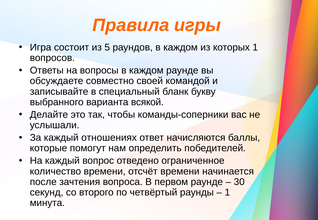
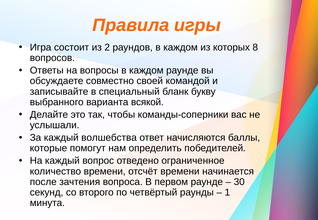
5: 5 -> 2 (107, 47)
которых 1: 1 -> 8 (255, 47)
отношениях: отношениях -> волшебства (109, 138)
